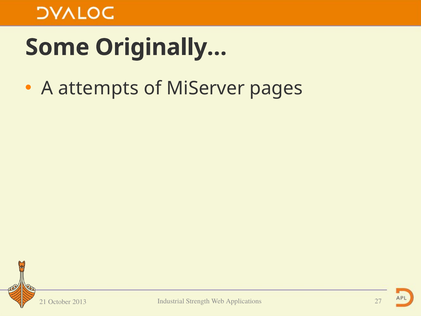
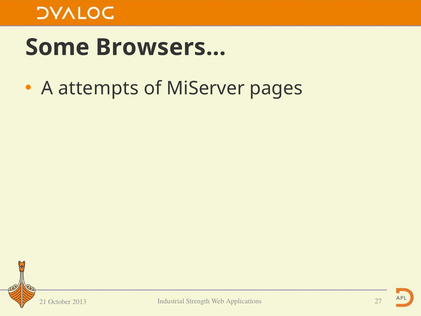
Originally…: Originally… -> Browsers… (161, 47)
